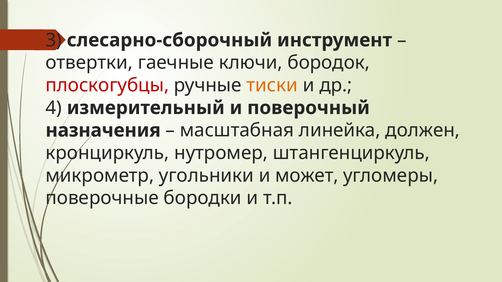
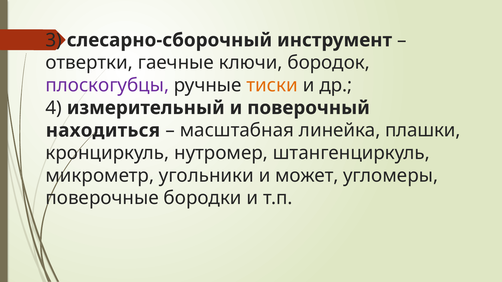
плоскогубцы colour: red -> purple (107, 85)
назначения: назначения -> находиться (103, 131)
должен: должен -> плашки (423, 131)
